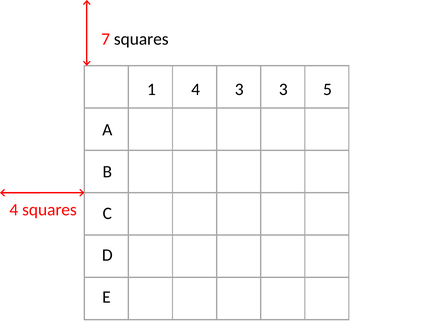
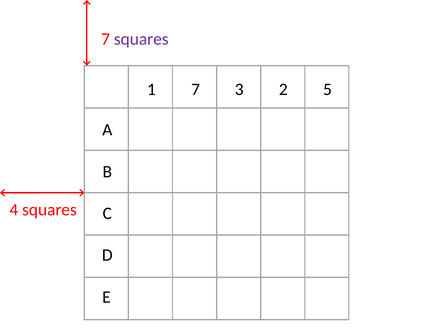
squares colour: black -> purple (141, 39)
1 4: 4 -> 7 (196, 90)
3 3: 3 -> 2 (283, 90)
